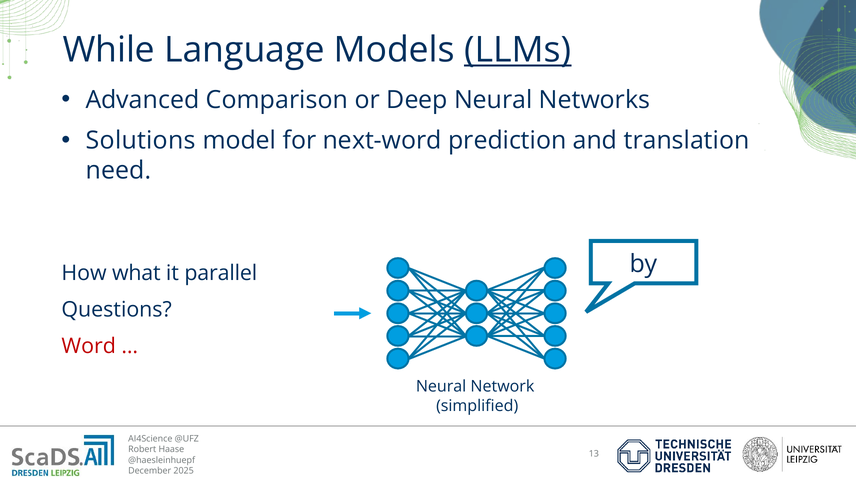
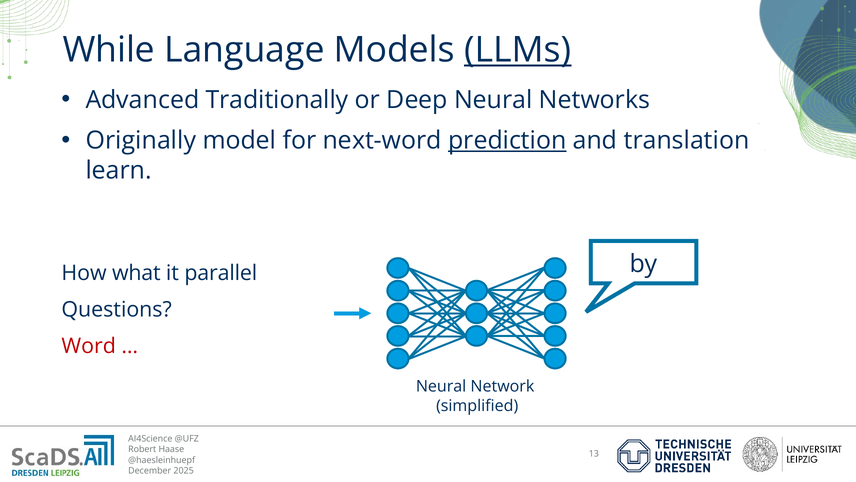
Comparison: Comparison -> Traditionally (277, 100)
Solutions: Solutions -> Originally (141, 141)
prediction underline: none -> present (507, 141)
need: need -> learn (119, 171)
